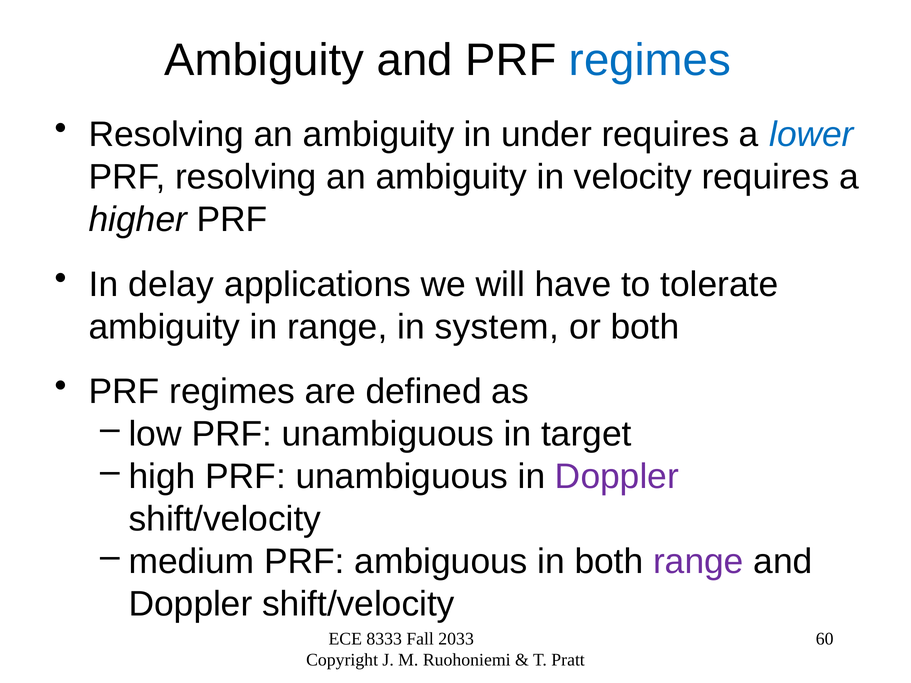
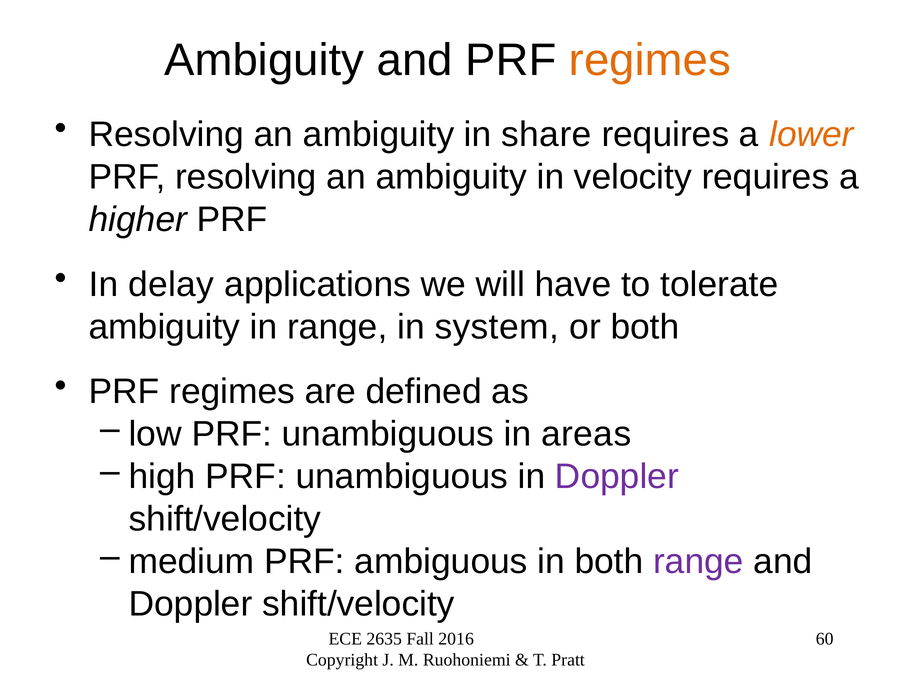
regimes colour: blue -> orange (650, 60)
under: under -> share (546, 135)
lower colour: blue -> orange (811, 135)
target: target -> areas (586, 434)
8333: 8333 -> 2635 (384, 639)
2033: 2033 -> 2016 (456, 639)
